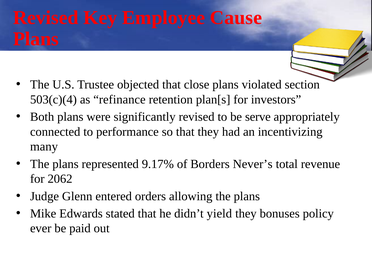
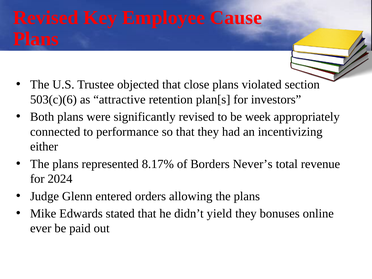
503(c)(4: 503(c)(4 -> 503(c)(6 (53, 99)
refinance: refinance -> attractive (119, 99)
serve: serve -> week (258, 117)
many: many -> either (44, 147)
9.17%: 9.17% -> 8.17% (158, 164)
2062: 2062 -> 2024 (60, 179)
policy: policy -> online (318, 214)
